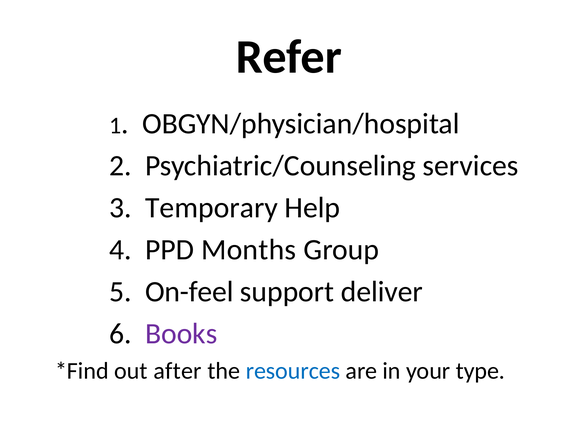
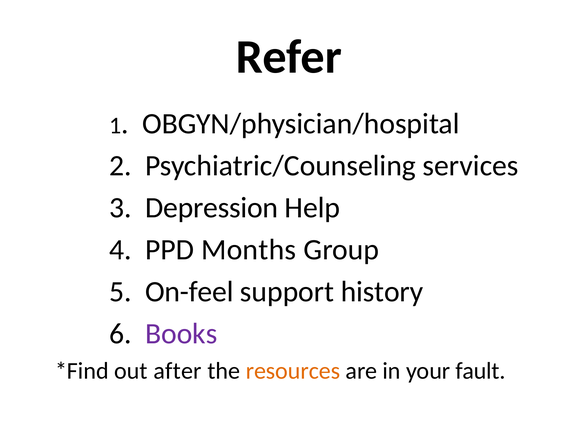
Temporary: Temporary -> Depression (212, 208)
deliver: deliver -> history (382, 292)
resources colour: blue -> orange (293, 371)
type: type -> fault (480, 371)
